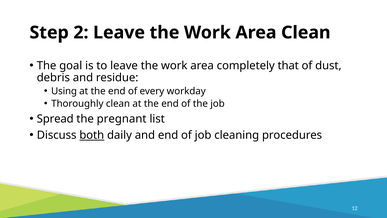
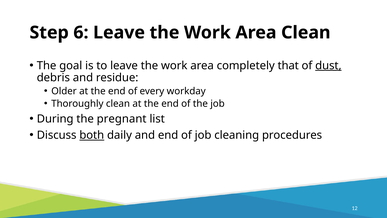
2: 2 -> 6 (81, 33)
dust underline: none -> present (328, 65)
Using: Using -> Older (64, 91)
Spread: Spread -> During (55, 119)
